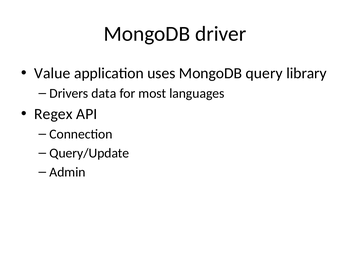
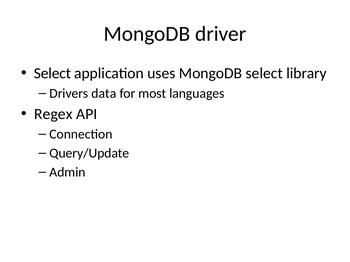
Value: Value -> Select (52, 73)
MongoDB query: query -> select (264, 73)
